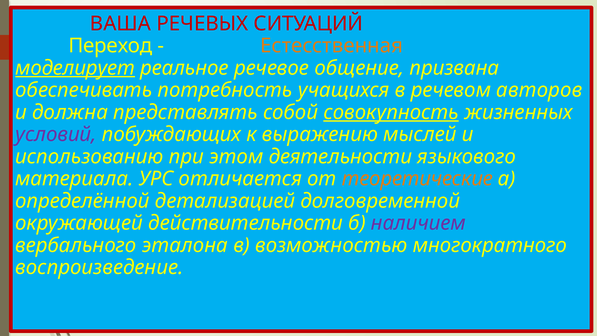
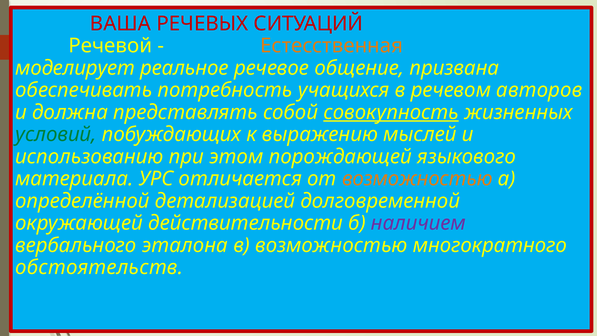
Переход: Переход -> Речевой (110, 46)
моделирует underline: present -> none (75, 68)
условий colour: purple -> green (56, 134)
деятельности: деятельности -> порождающей (340, 156)
от теоретические: теоретические -> возможностью (417, 179)
воспроизведение: воспроизведение -> обстоятельств (99, 267)
